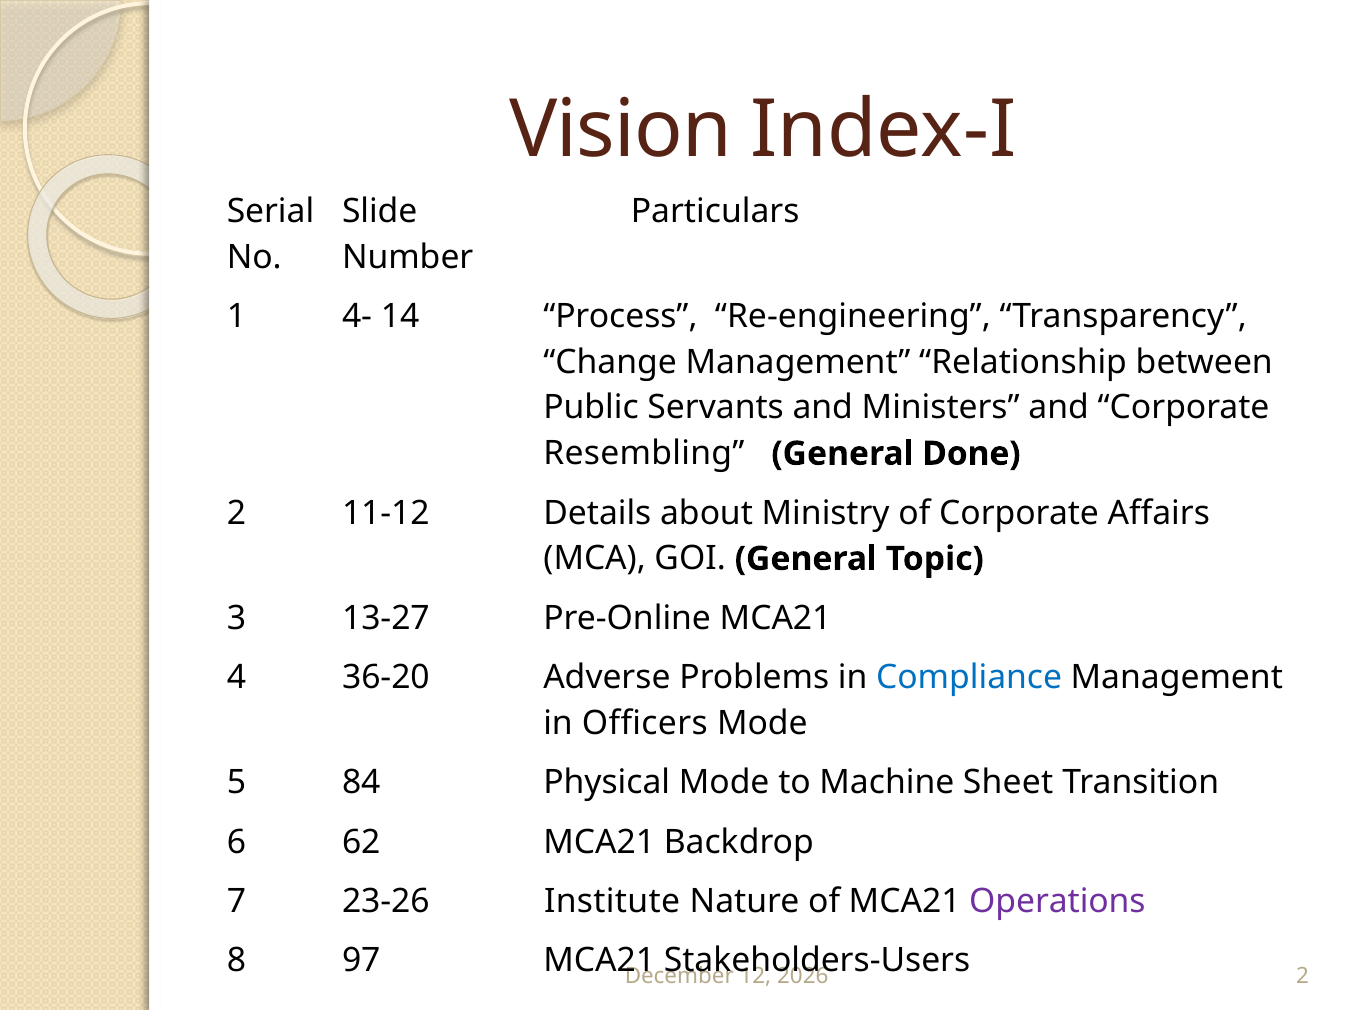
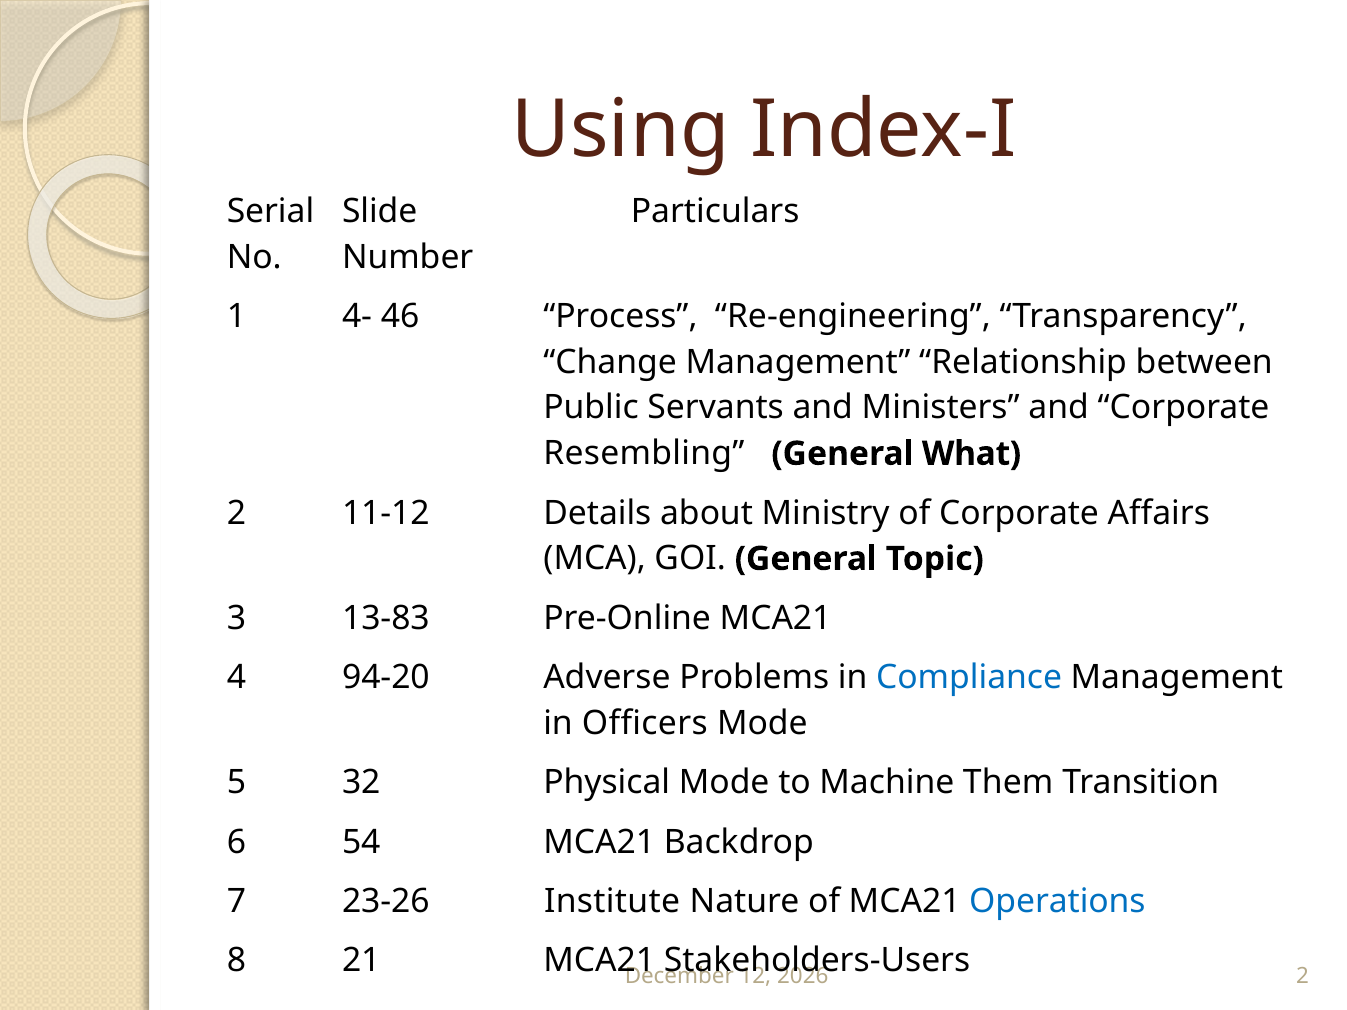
Vision: Vision -> Using (620, 130)
14: 14 -> 46 (400, 316)
Done: Done -> What (972, 454)
13-27: 13-27 -> 13-83 (386, 618)
36-20: 36-20 -> 94-20 (386, 678)
84: 84 -> 32 (361, 783)
Sheet: Sheet -> Them (1008, 783)
62: 62 -> 54 (361, 842)
Operations colour: purple -> blue (1057, 901)
97: 97 -> 21 (361, 961)
